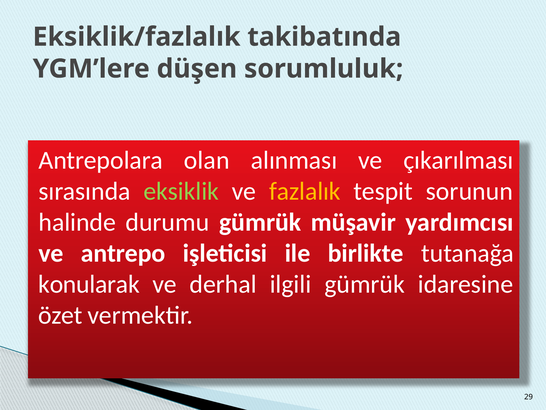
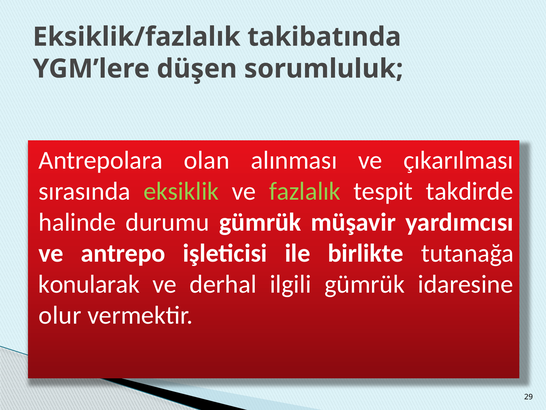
fazlalık colour: yellow -> light green (305, 191)
sorunun: sorunun -> takdirde (469, 191)
özet: özet -> olur (60, 315)
